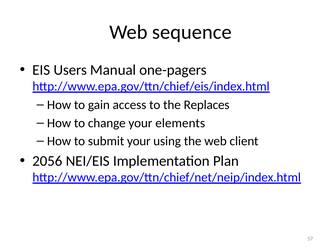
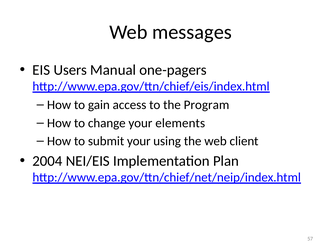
sequence: sequence -> messages (192, 32)
Replaces: Replaces -> Program (207, 105)
2056: 2056 -> 2004 (47, 161)
